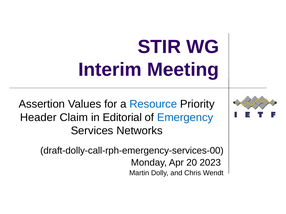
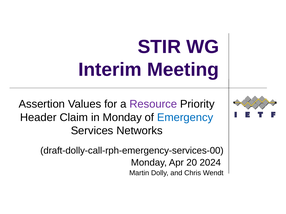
Resource colour: blue -> purple (153, 104)
in Editorial: Editorial -> Monday (122, 118)
2023: 2023 -> 2024 (210, 163)
